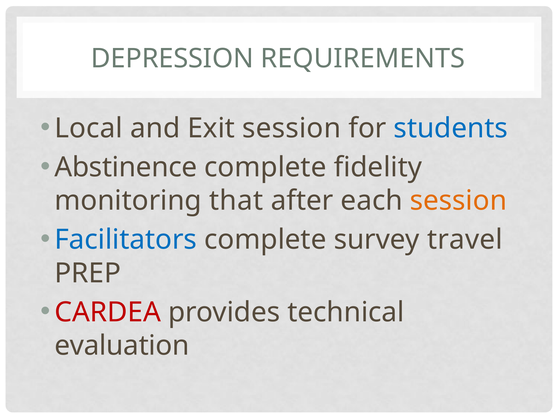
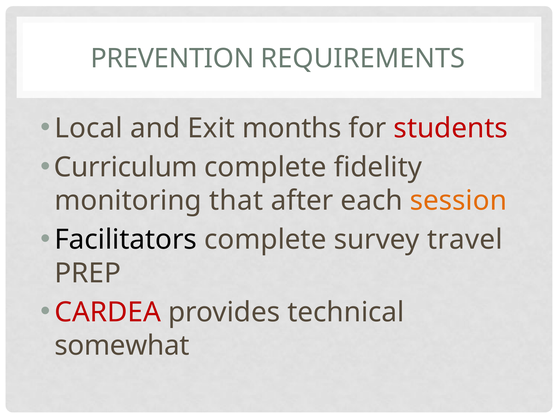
DEPRESSION: DEPRESSION -> PREVENTION (172, 59)
Exit session: session -> months (292, 128)
students colour: blue -> red (451, 128)
Abstinence: Abstinence -> Curriculum (126, 167)
Facilitators colour: blue -> black (126, 240)
evaluation: evaluation -> somewhat (122, 346)
